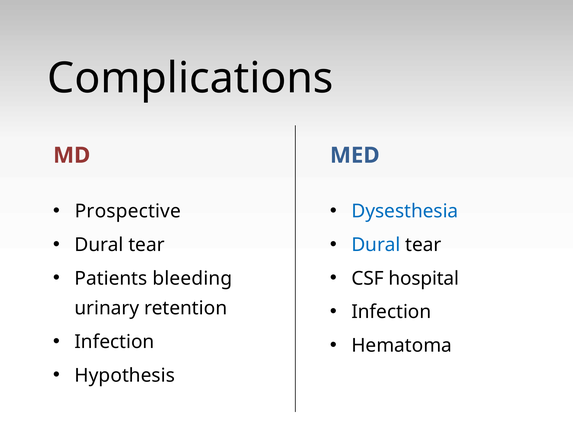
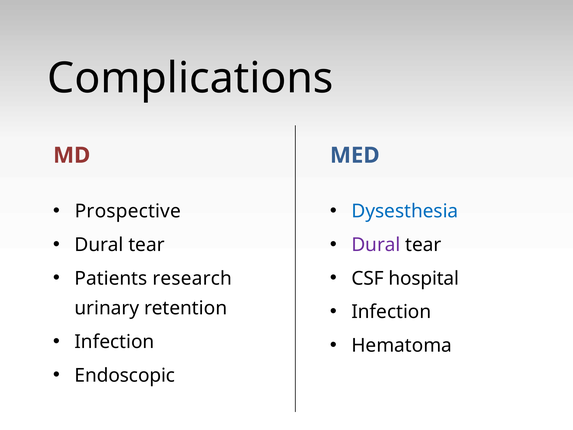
Dural colour: blue -> purple (376, 245)
bleeding: bleeding -> research (192, 278)
Hypothesis: Hypothesis -> Endoscopic (125, 375)
